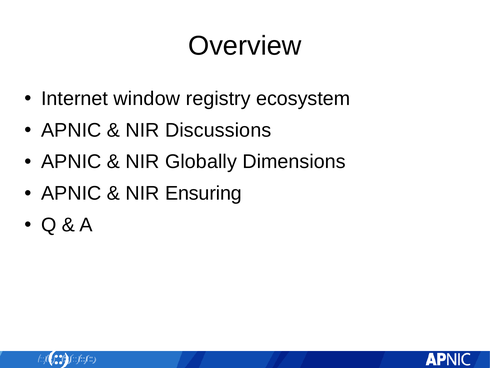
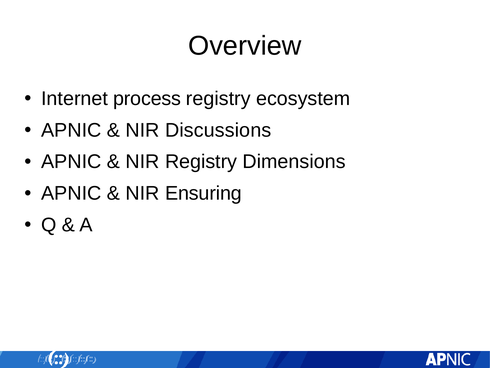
window: window -> process (147, 98)
NIR Globally: Globally -> Registry (201, 162)
